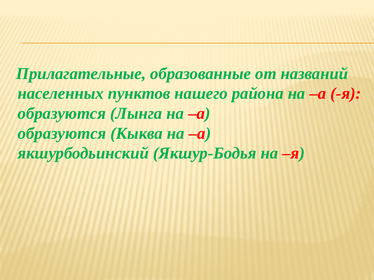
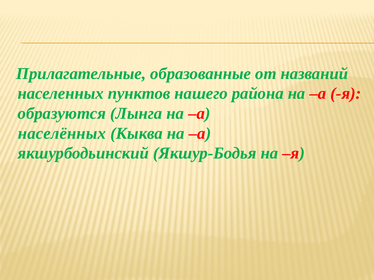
образуются: образуются -> населённых (62, 134)
